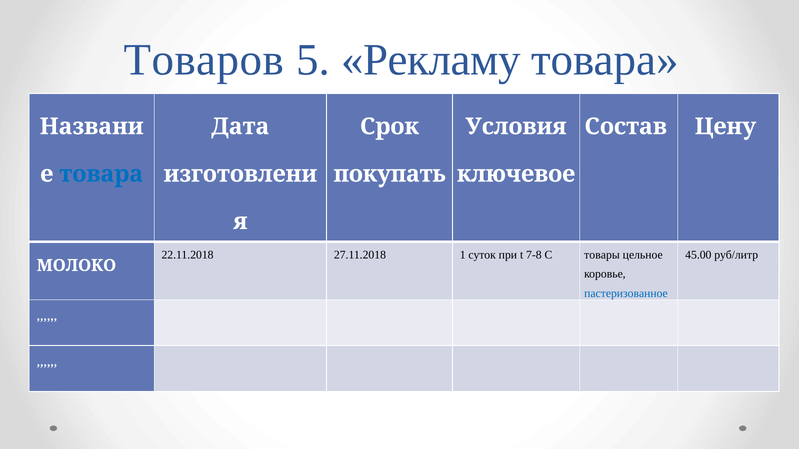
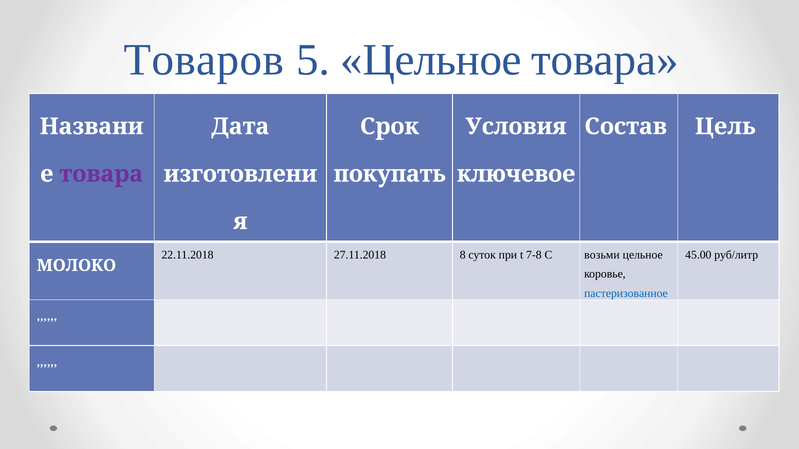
5 Рекламу: Рекламу -> Цельное (431, 60)
Цену: Цену -> Цель (725, 127)
товара colour: blue -> purple (101, 174)
1: 1 -> 8 (463, 255)
товары: товары -> возьми (602, 255)
